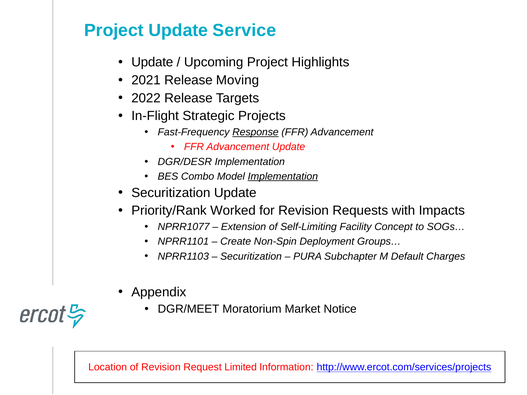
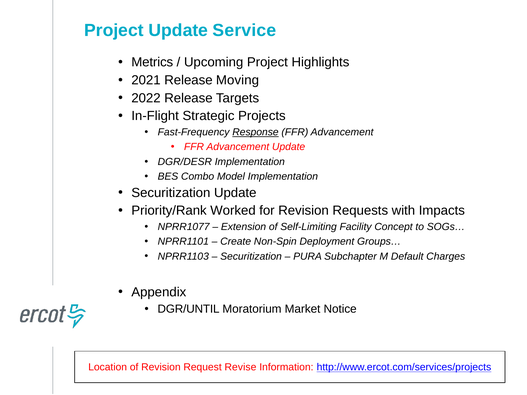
Update: Update -> Metrics (152, 62)
Implementation underline: present -> none (283, 177)
DGR/MEET: DGR/MEET -> DGR/UNTIL (189, 309)
Limited: Limited -> Revise (240, 367)
